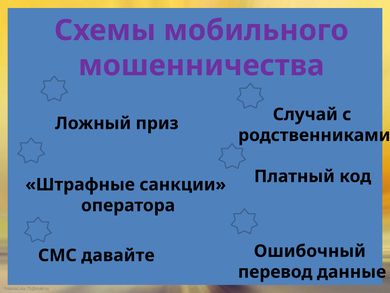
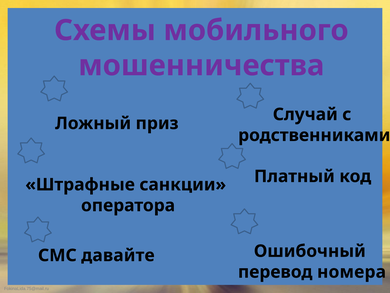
данные: данные -> номера (351, 272)
